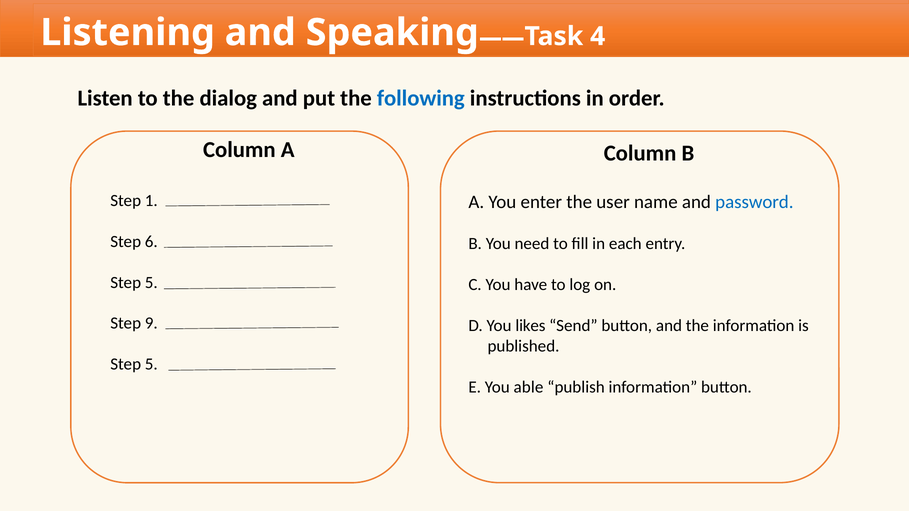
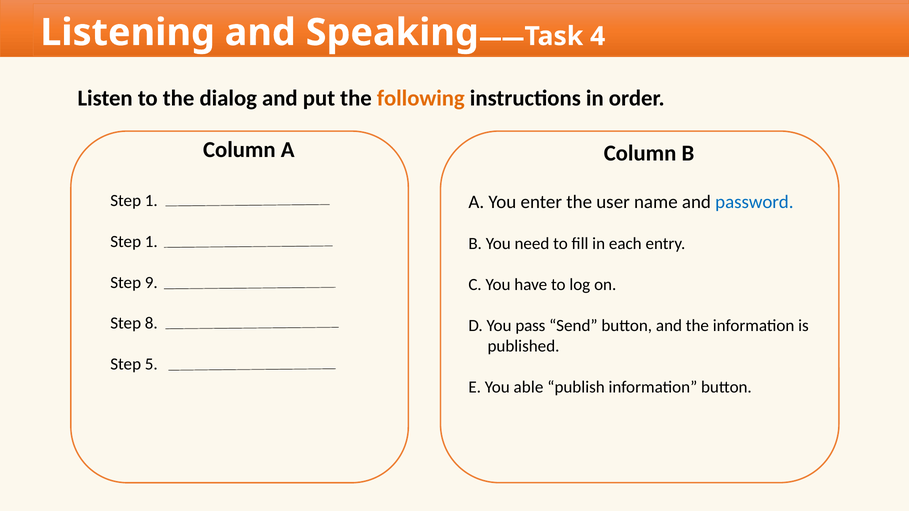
following colour: blue -> orange (421, 98)
6: 6 -> 1 (151, 242)
5: 5 -> 9 (151, 283)
9: 9 -> 8 (151, 323)
likes: likes -> pass (530, 326)
